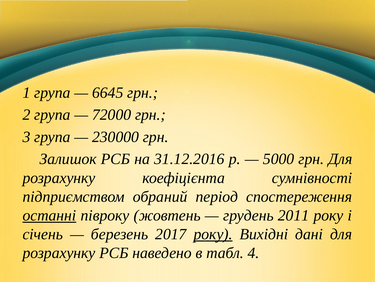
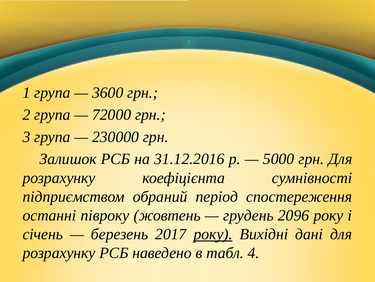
6645: 6645 -> 3600 (108, 92)
останні underline: present -> none (49, 215)
2011: 2011 -> 2096 (294, 215)
